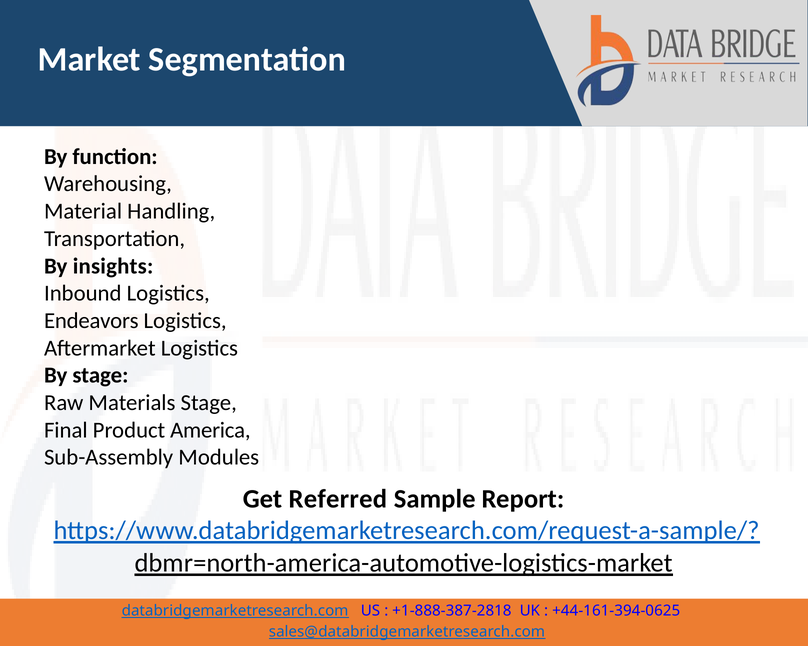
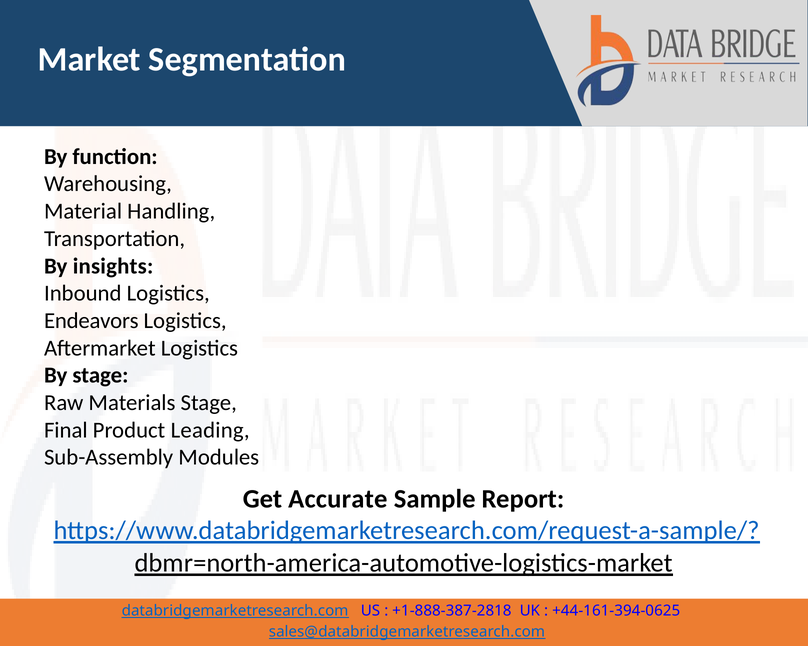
America: America -> Leading (210, 430)
Referred: Referred -> Accurate (338, 499)
